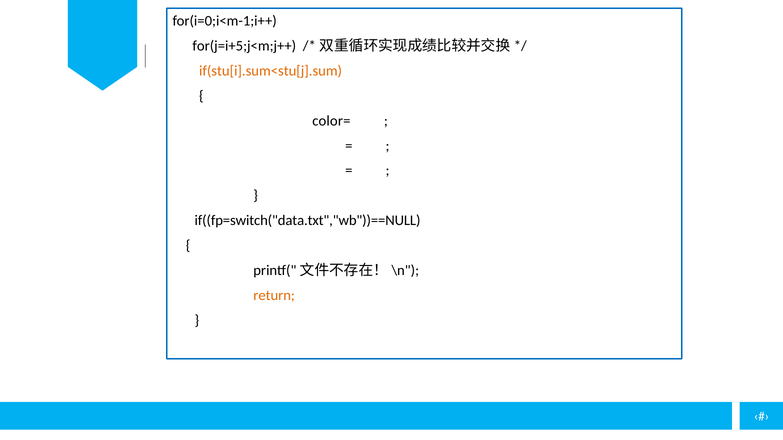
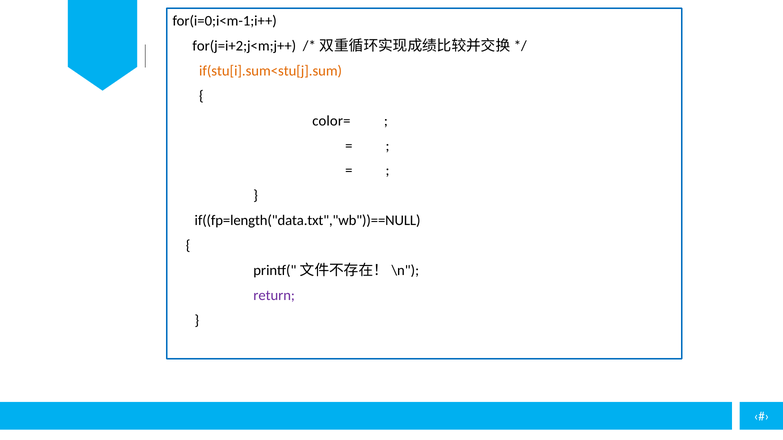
for(j=i+5;j<m;j++: for(j=i+5;j<m;j++ -> for(j=i+2;j<m;j++ (244, 46)
if((fp=switch("data.txt","wb"))==NULL: if((fp=switch("data.txt","wb"))==NULL -> if((fp=length("data.txt","wb"))==NULL (308, 221)
return colour: orange -> purple (274, 296)
